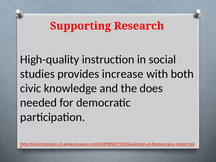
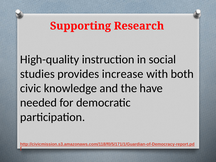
does: does -> have (151, 88)
